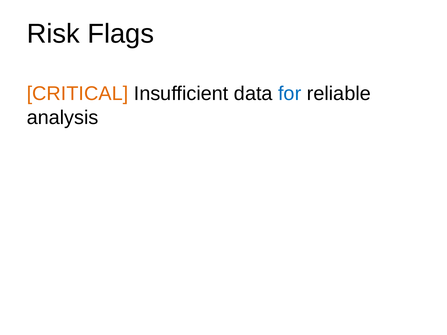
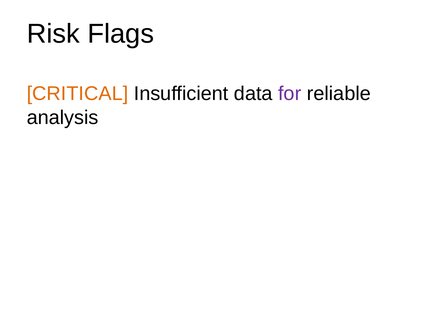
for colour: blue -> purple (290, 94)
